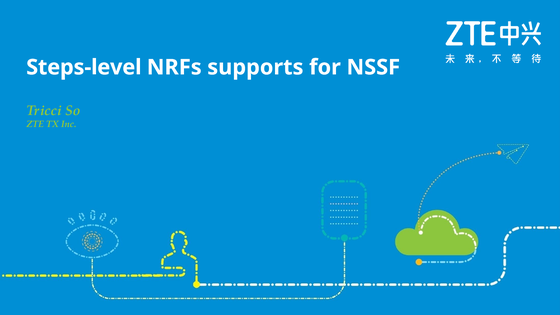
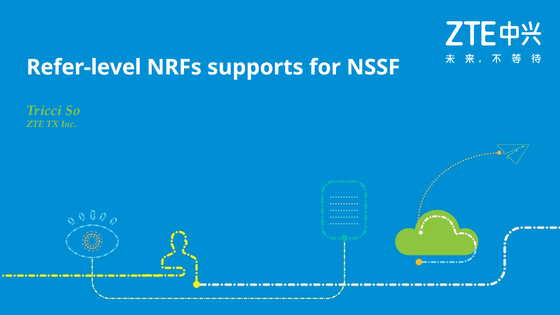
Steps-level: Steps-level -> Refer-level (84, 67)
